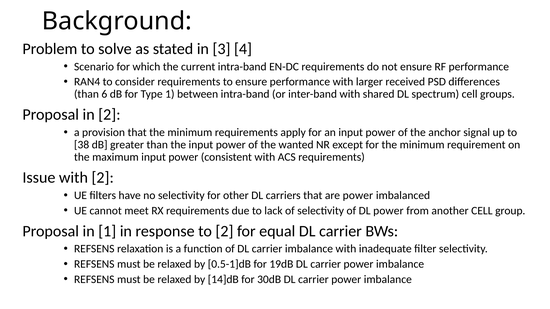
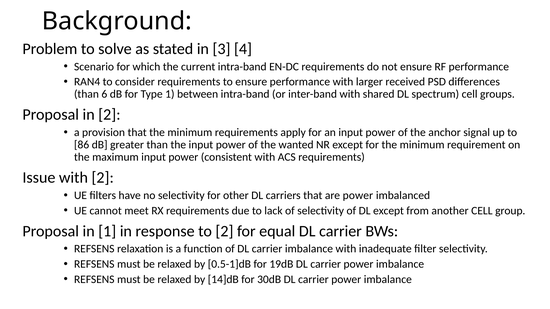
38: 38 -> 86 (82, 145)
DL power: power -> except (388, 211)
